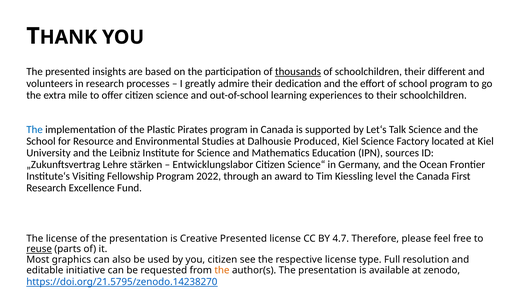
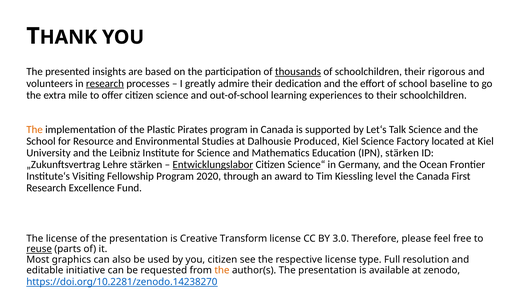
different: different -> rigorous (447, 72)
research underline: none -> present (105, 83)
school program: program -> baseline (449, 83)
The colour: blue -> orange (35, 129)
IPN sources: sources -> stärken (402, 153)
Entwicklungslabor underline: none -> present (213, 165)
2022: 2022 -> 2020 (209, 176)
Creative Presented: Presented -> Transform (244, 239)
4.7: 4.7 -> 3.0 (341, 239)
https://doi.org/21.5795/zenodo.14238270: https://doi.org/21.5795/zenodo.14238270 -> https://doi.org/10.2281/zenodo.14238270 (122, 282)
